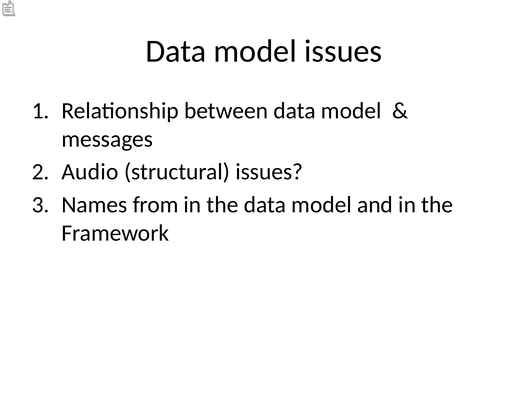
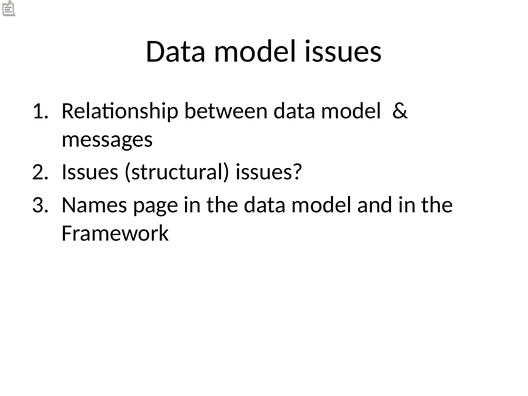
Audio: Audio -> Issues (90, 172)
from: from -> page (156, 205)
